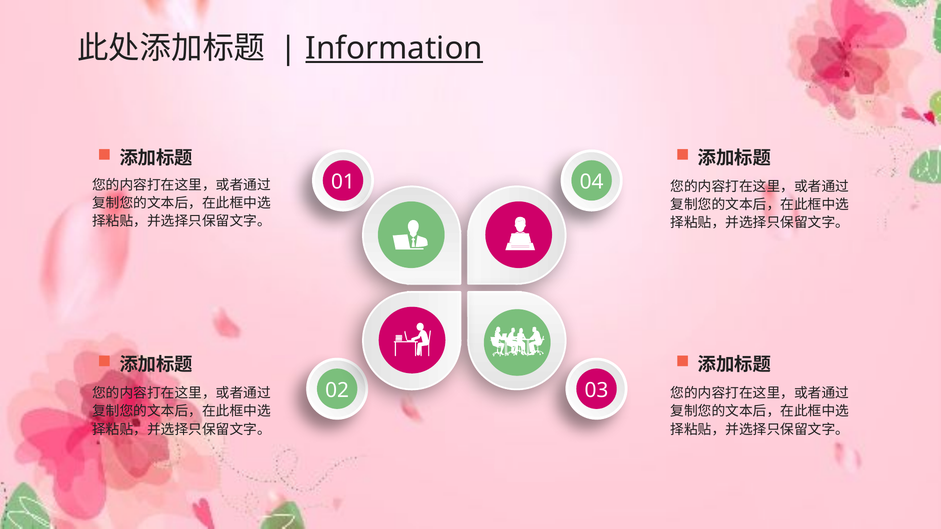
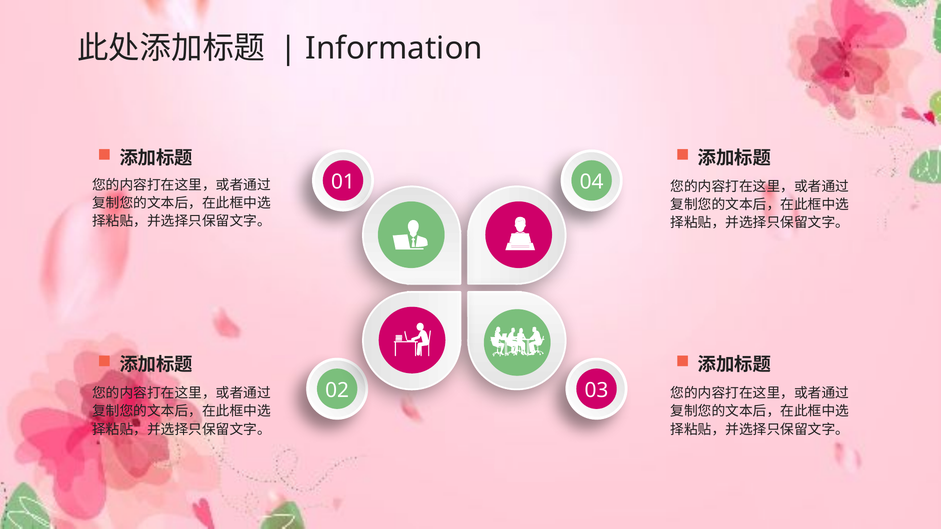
Information underline: present -> none (394, 48)
